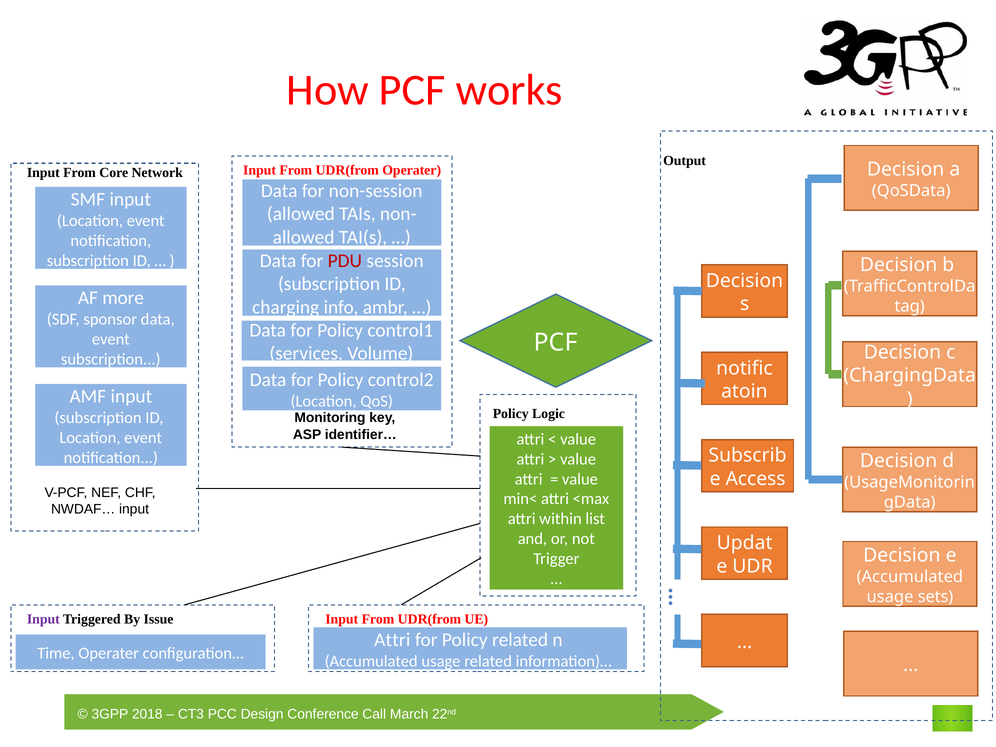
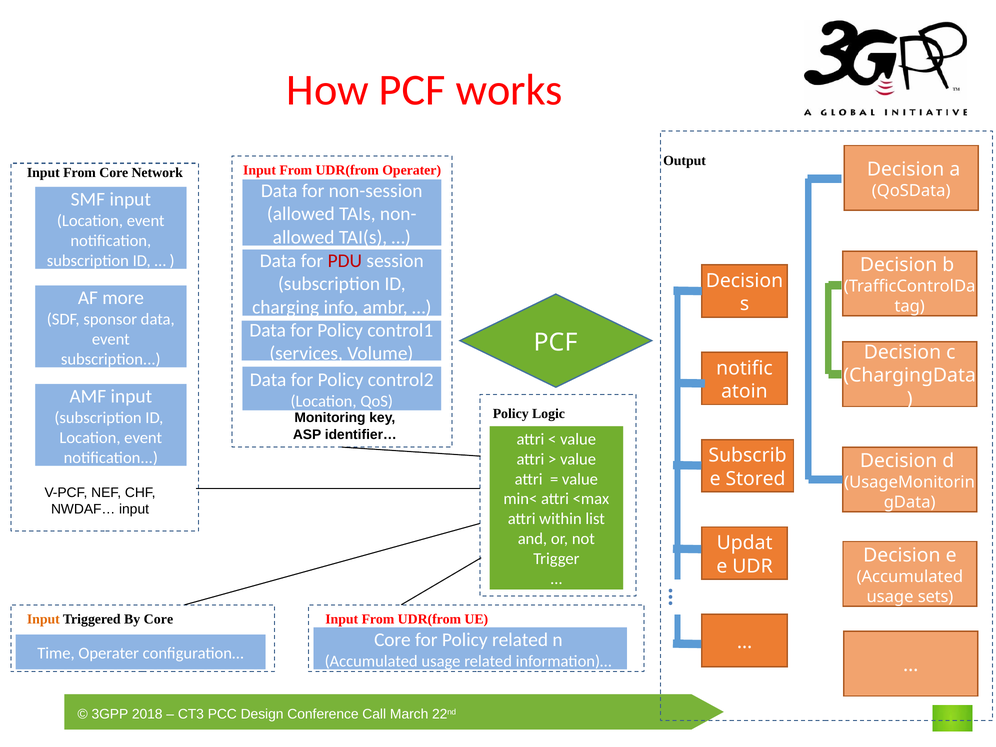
Access: Access -> Stored (756, 479)
Input colour: purple -> orange (43, 619)
By Issue: Issue -> Core (158, 619)
Attri: Attri -> Core (392, 640)
